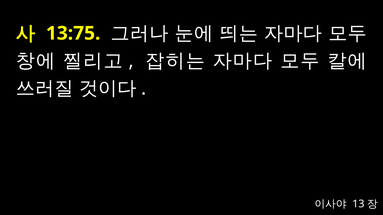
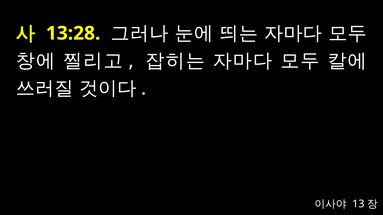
13:75: 13:75 -> 13:28 (73, 33)
